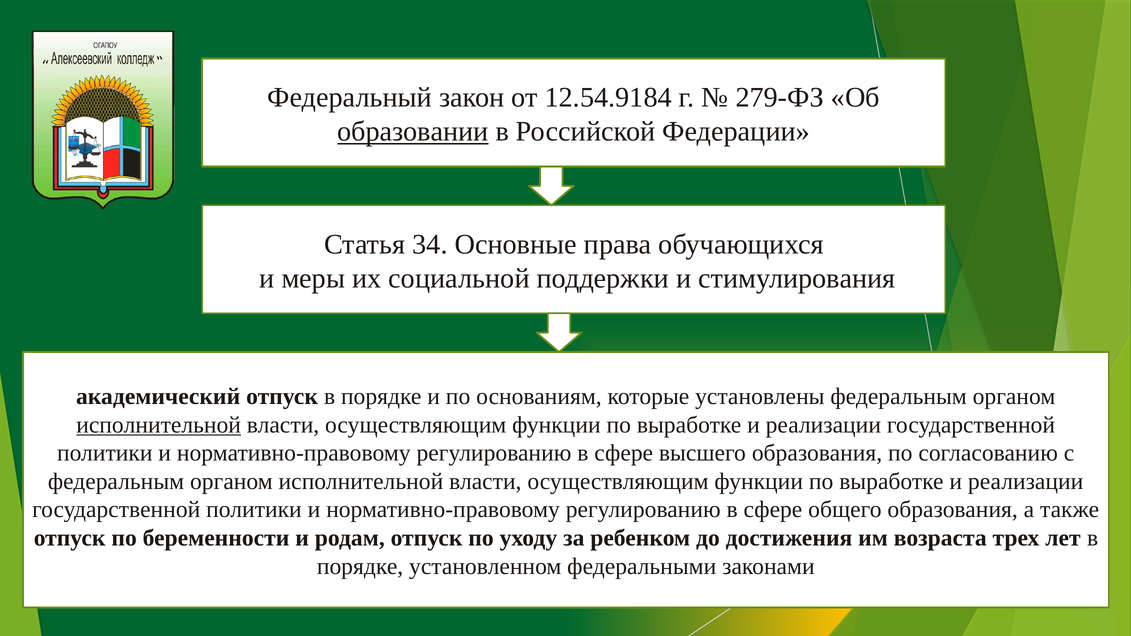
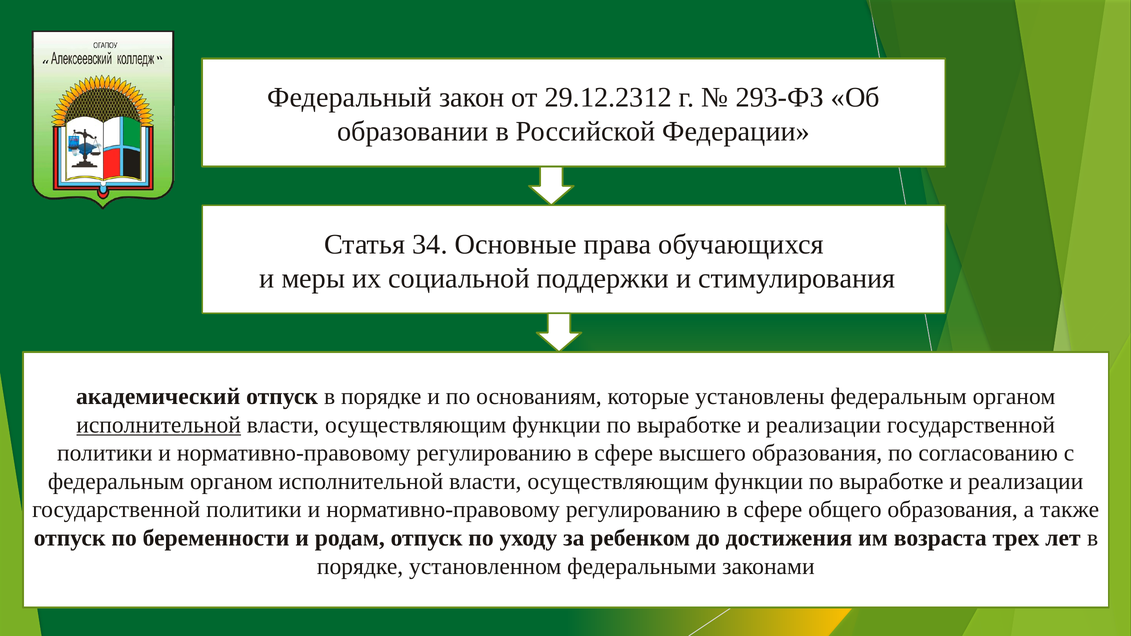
12.54.9184: 12.54.9184 -> 29.12.2312 (608, 98)
279-ФЗ: 279-ФЗ -> 293-ФЗ (780, 98)
образовании underline: present -> none (413, 132)
